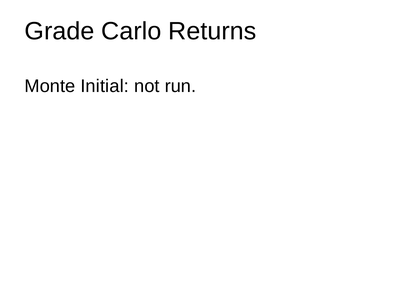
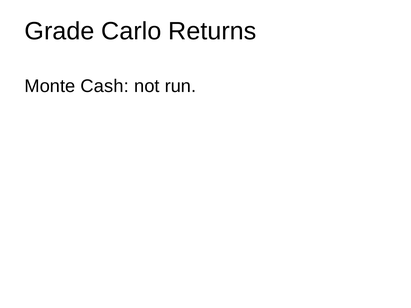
Initial: Initial -> Cash (105, 86)
